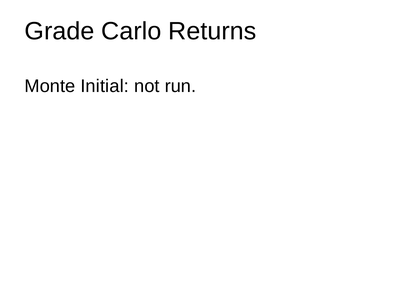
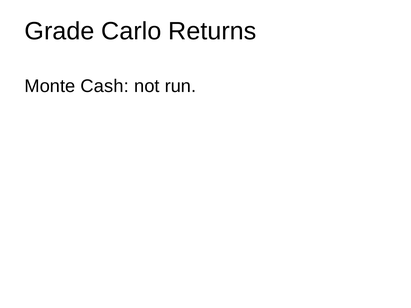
Initial: Initial -> Cash (105, 86)
